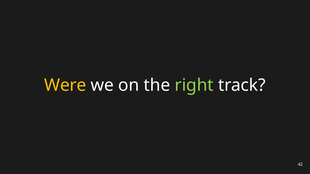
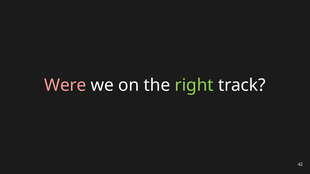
Were colour: yellow -> pink (65, 85)
